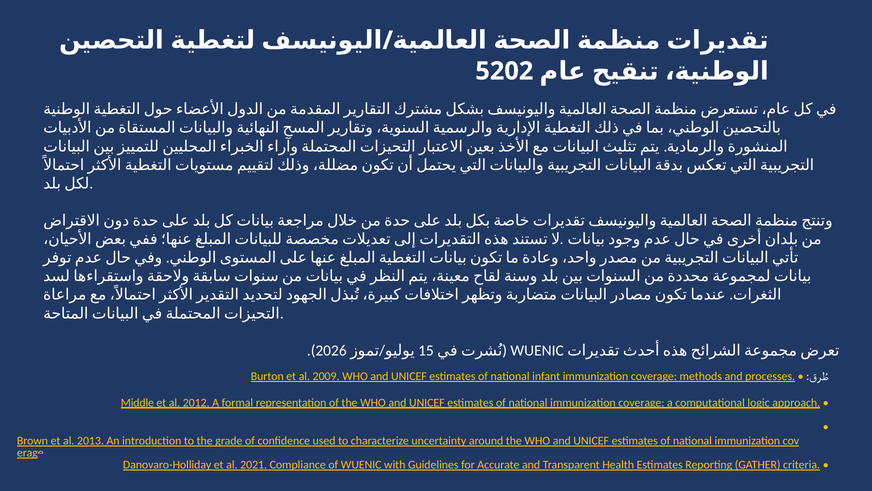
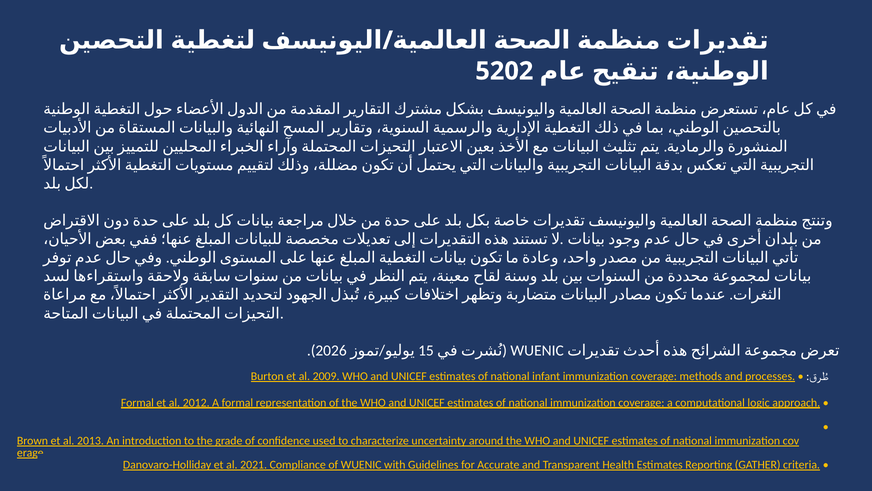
Middle: Middle -> Formal (137, 402)
